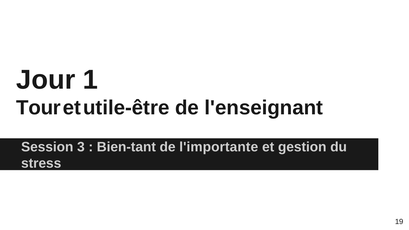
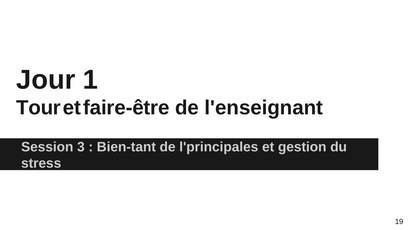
utile-être: utile-être -> faire-être (126, 108)
l'importante: l'importante -> l'principales (219, 147)
